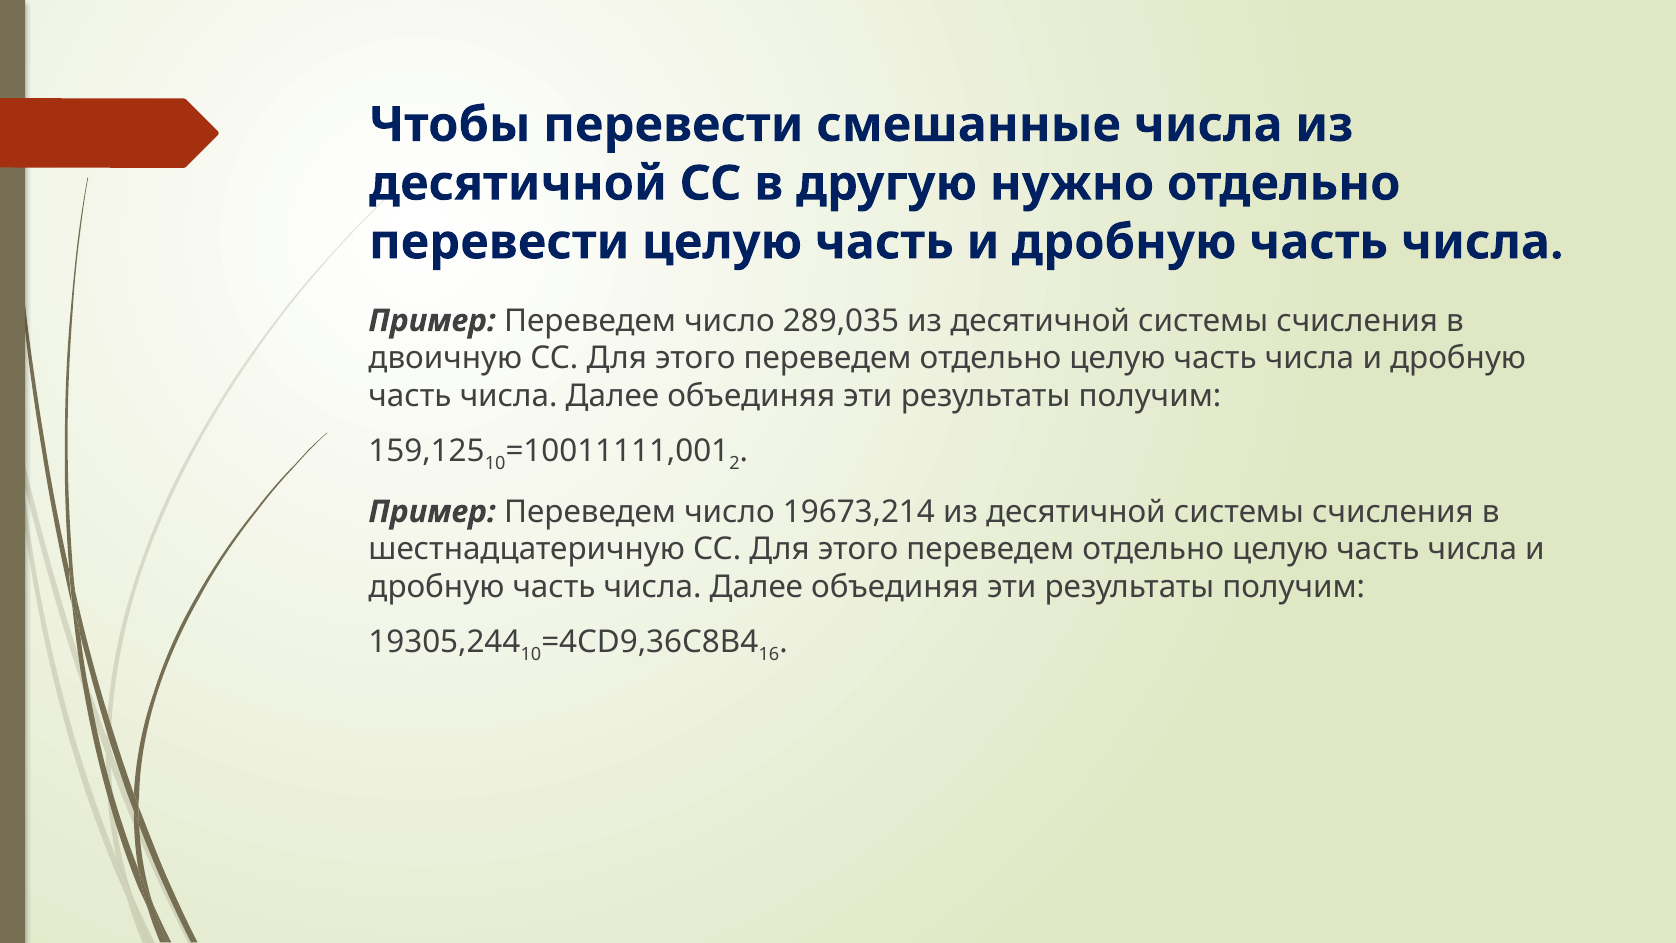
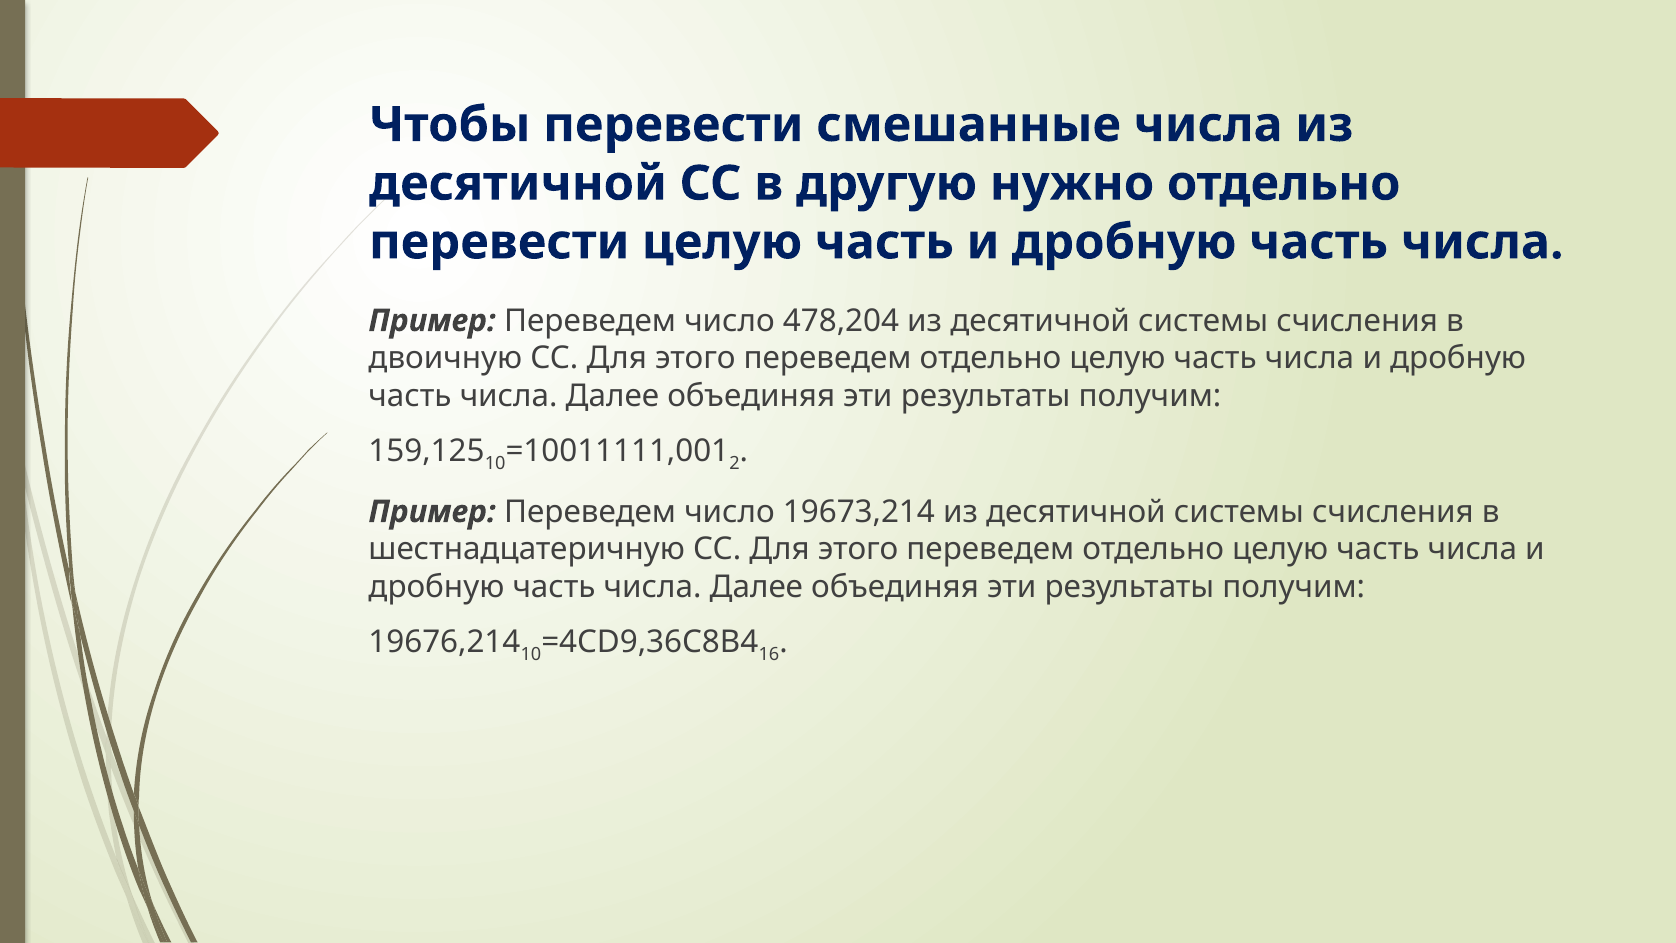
289,035: 289,035 -> 478,204 (841, 321)
19305,244: 19305,244 -> 19676,214 (444, 642)
